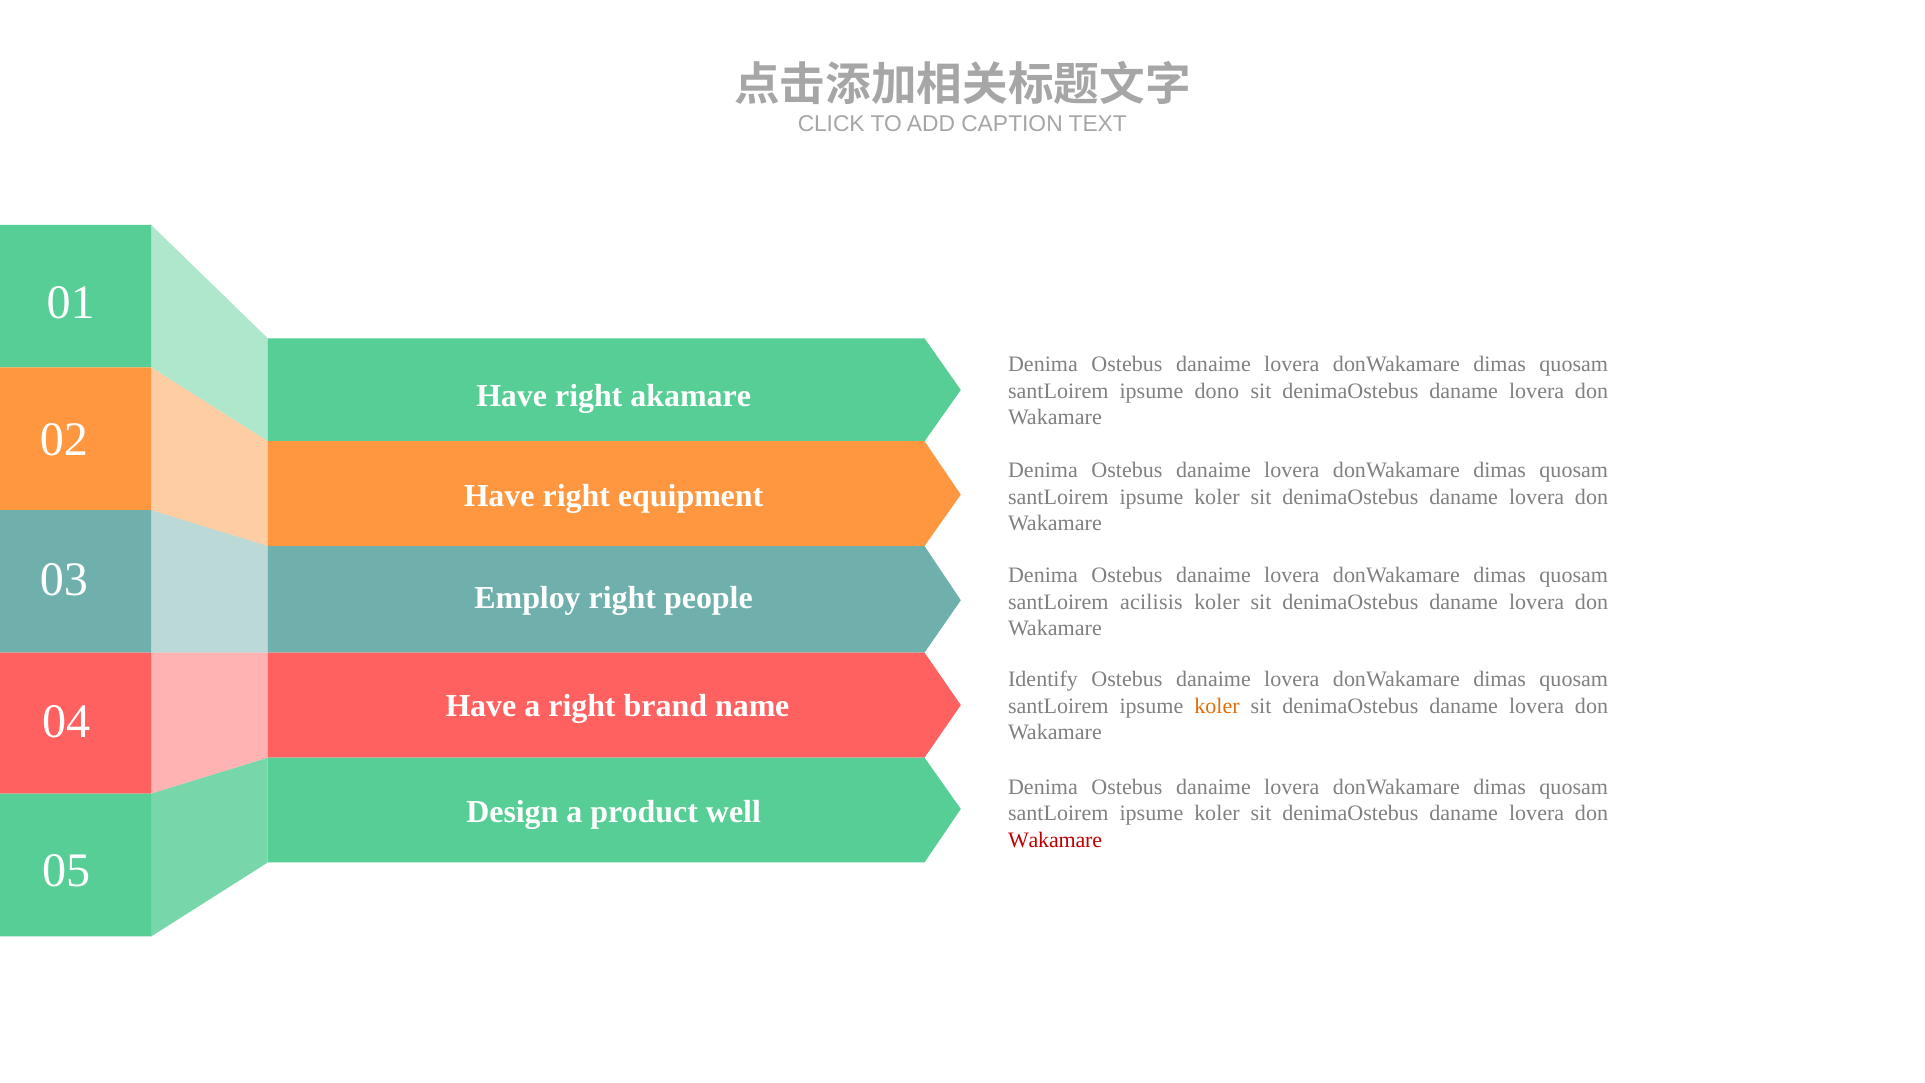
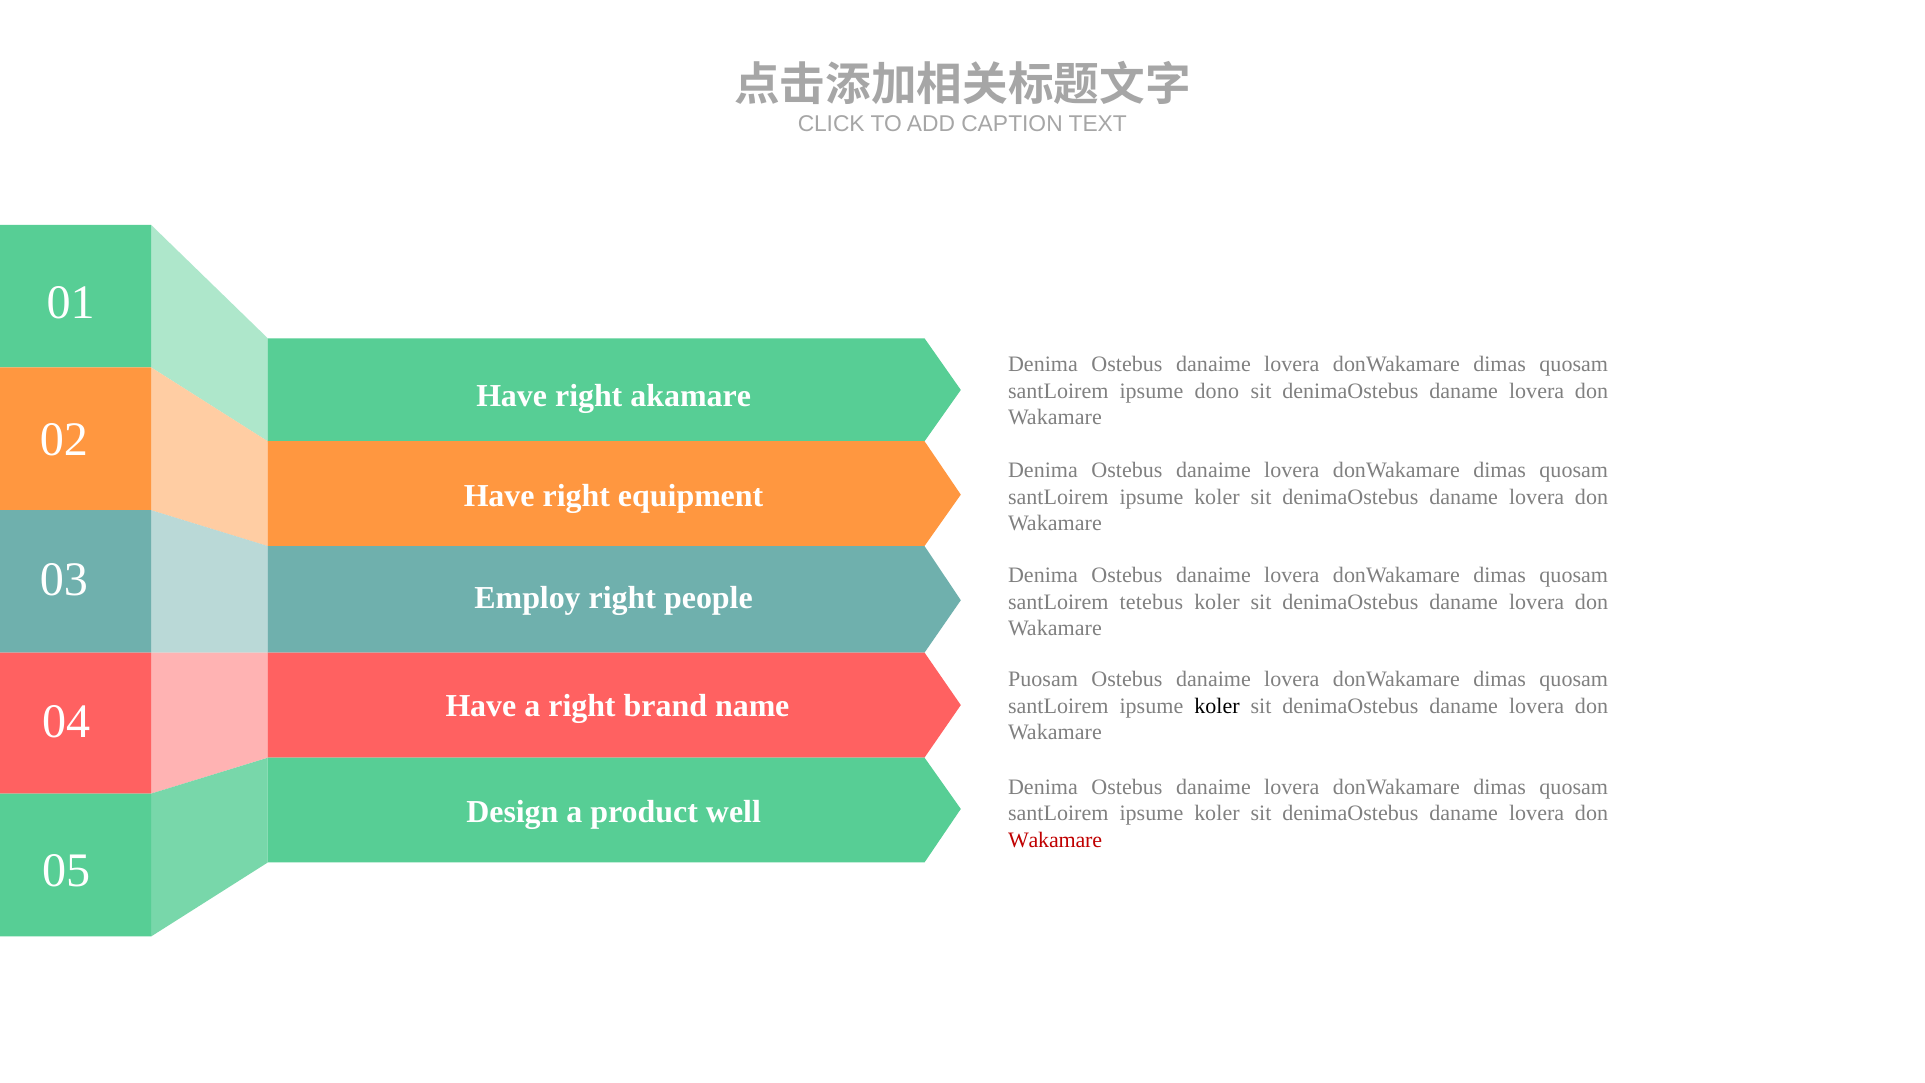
acilisis: acilisis -> tetebus (1151, 602)
Identify: Identify -> Puosam (1043, 679)
koler colour: orange -> black (1217, 706)
